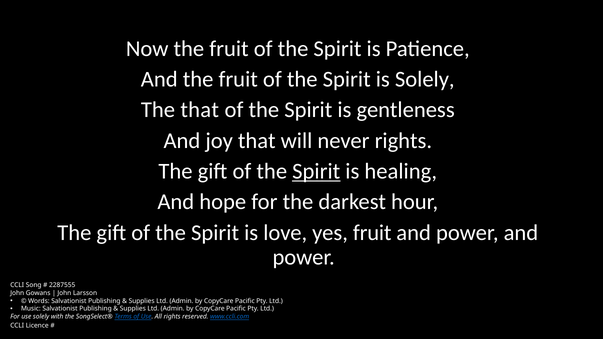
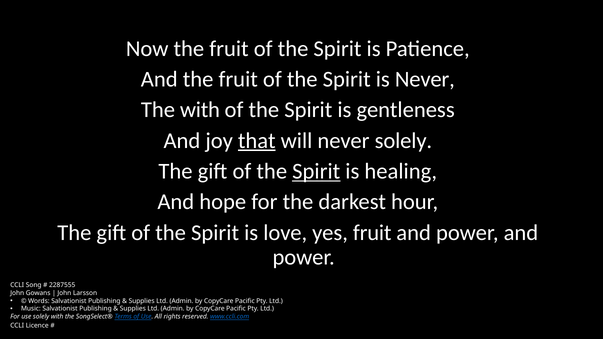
is Solely: Solely -> Never (425, 79)
The that: that -> with (200, 110)
that underline: none -> present (257, 141)
never rights: rights -> solely (403, 141)
